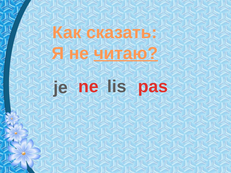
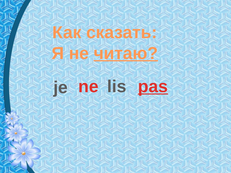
pas underline: none -> present (153, 87)
